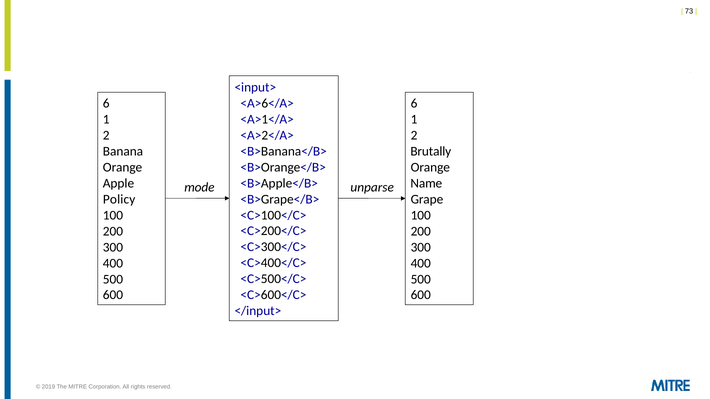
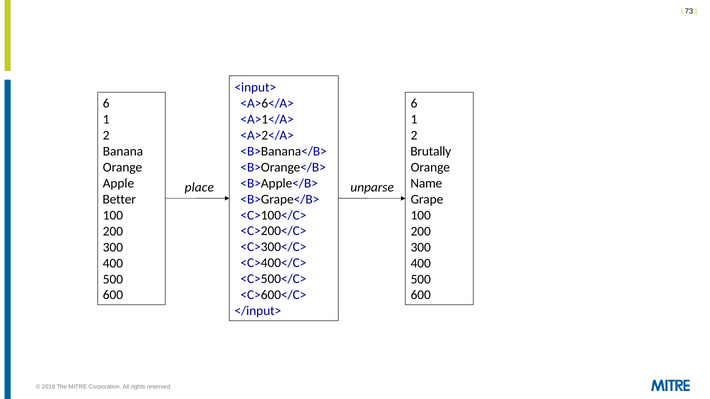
mode: mode -> place (199, 188)
Policy: Policy -> Better (119, 200)
